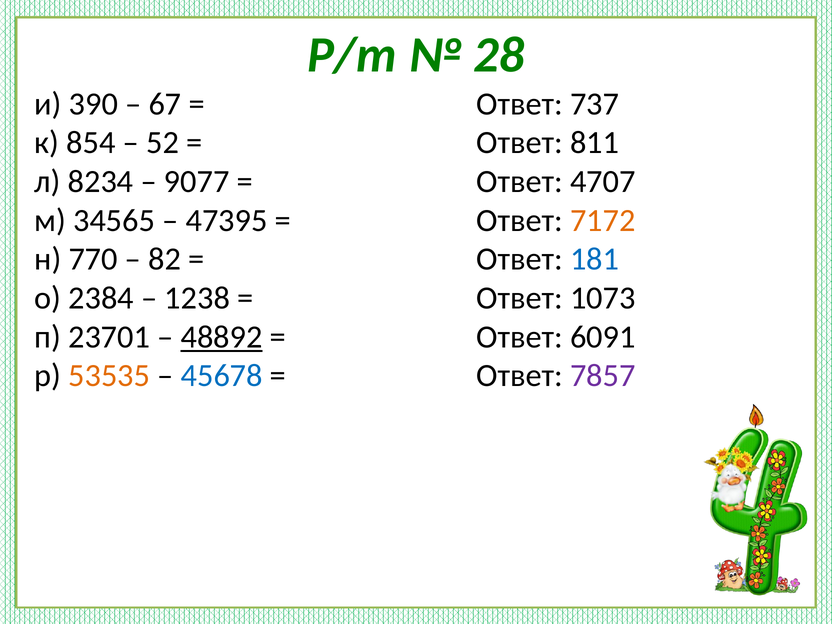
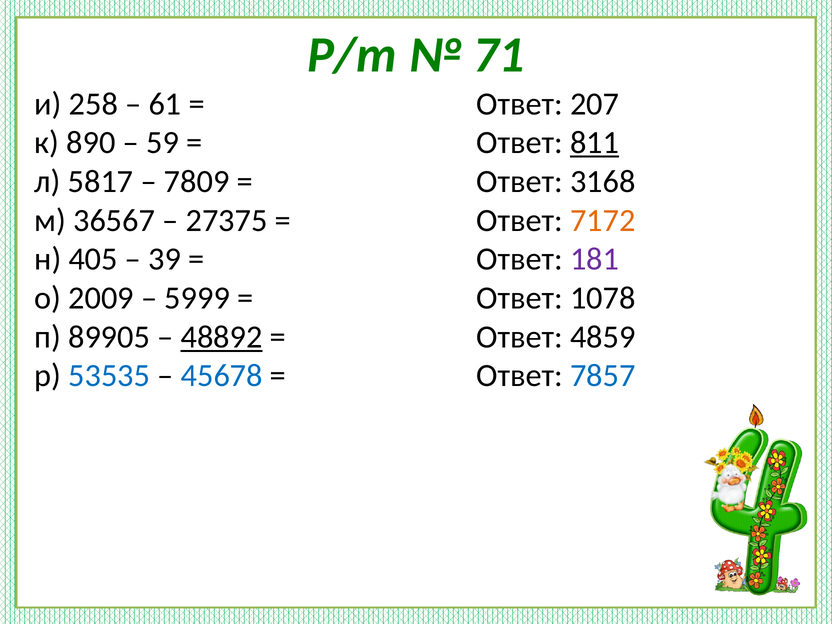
28: 28 -> 71 (499, 55)
390: 390 -> 258 (93, 104)
67: 67 -> 61 (165, 104)
737: 737 -> 207 (595, 104)
854: 854 -> 890 (91, 143)
52: 52 -> 59 (163, 143)
811 underline: none -> present (595, 143)
8234: 8234 -> 5817 (101, 182)
9077: 9077 -> 7809 (197, 182)
4707: 4707 -> 3168 (603, 182)
34565: 34565 -> 36567 (114, 220)
47395: 47395 -> 27375 (227, 220)
770: 770 -> 405 (93, 259)
82: 82 -> 39 (165, 259)
181 colour: blue -> purple (595, 259)
2384: 2384 -> 2009 (101, 298)
1238: 1238 -> 5999 (197, 298)
1073: 1073 -> 1078 (603, 298)
23701: 23701 -> 89905 (109, 337)
6091: 6091 -> 4859 (603, 337)
53535 colour: orange -> blue (109, 376)
7857 colour: purple -> blue (603, 376)
